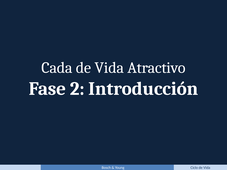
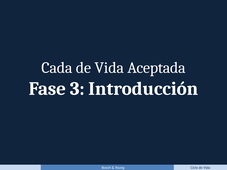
Atractivo: Atractivo -> Aceptada (156, 68)
2: 2 -> 3 (77, 89)
